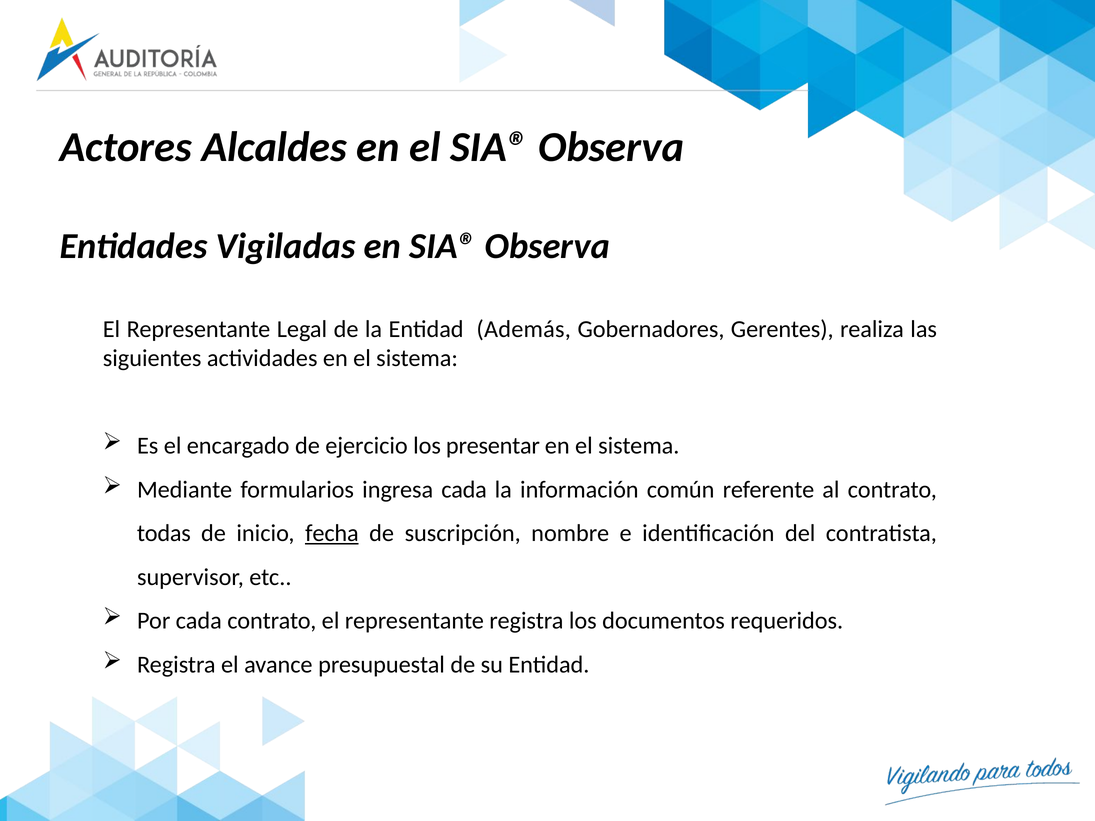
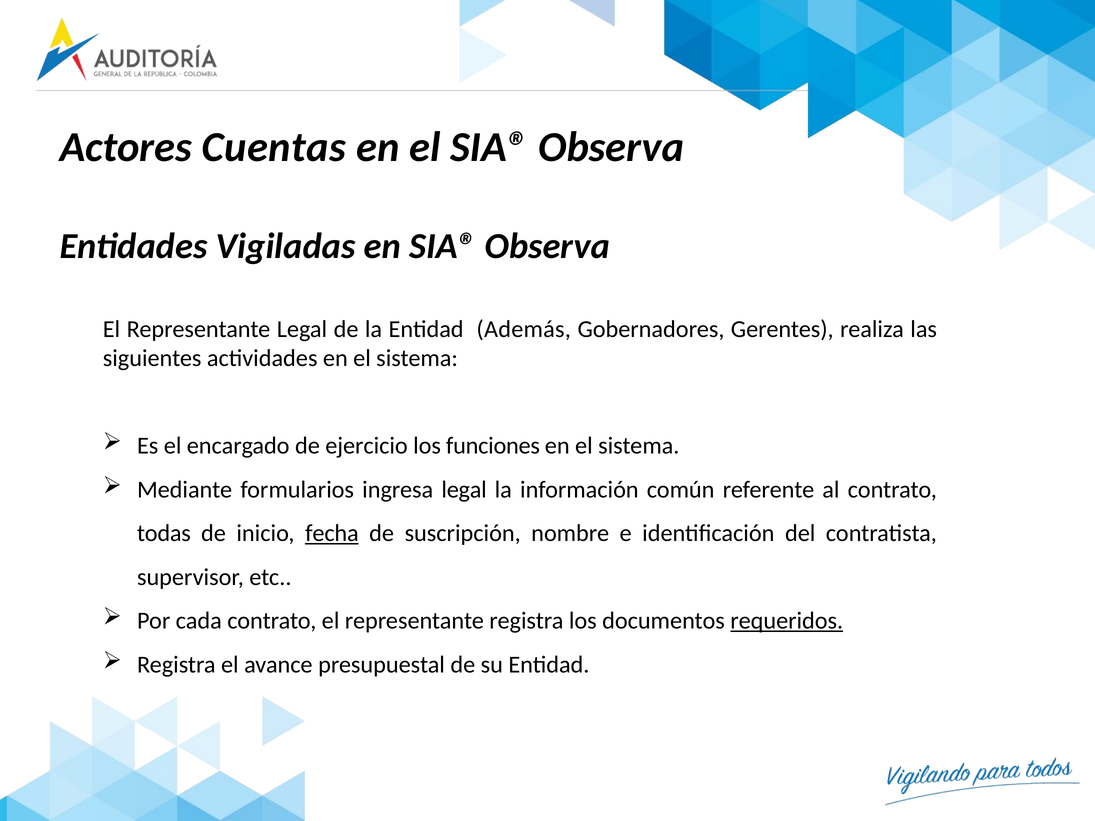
Alcaldes: Alcaldes -> Cuentas (274, 147)
presentar: presentar -> funciones (493, 446)
ingresa cada: cada -> legal (464, 490)
requeridos underline: none -> present (787, 621)
